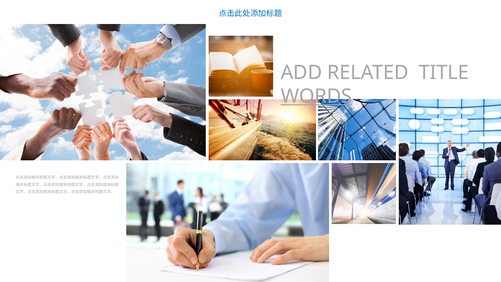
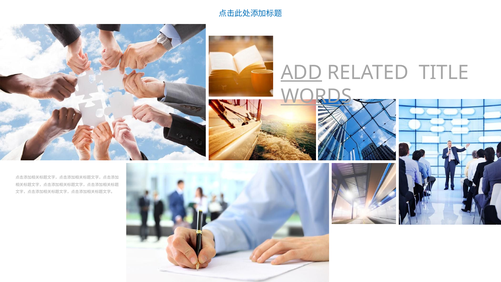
ADD underline: none -> present (301, 72)
